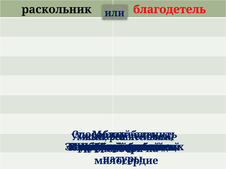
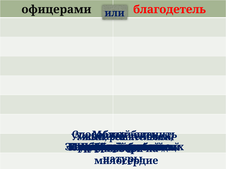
раскольник: раскольник -> офицерами (56, 9)
